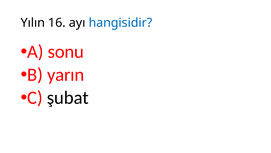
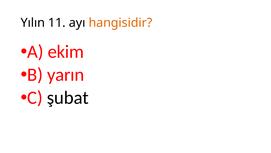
16: 16 -> 11 (57, 23)
hangisidir colour: blue -> orange (120, 23)
sonu: sonu -> ekim (66, 52)
